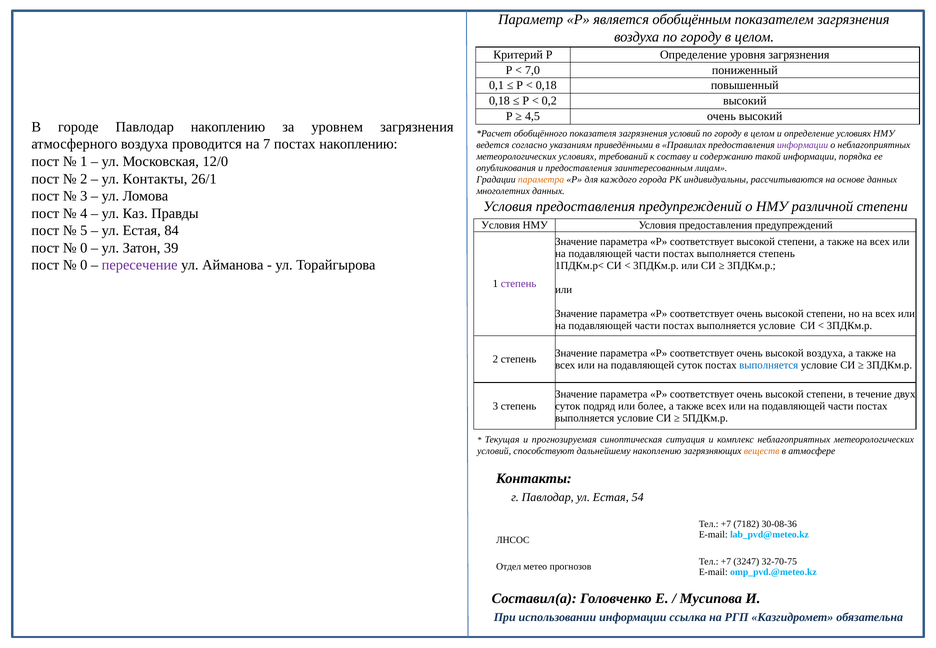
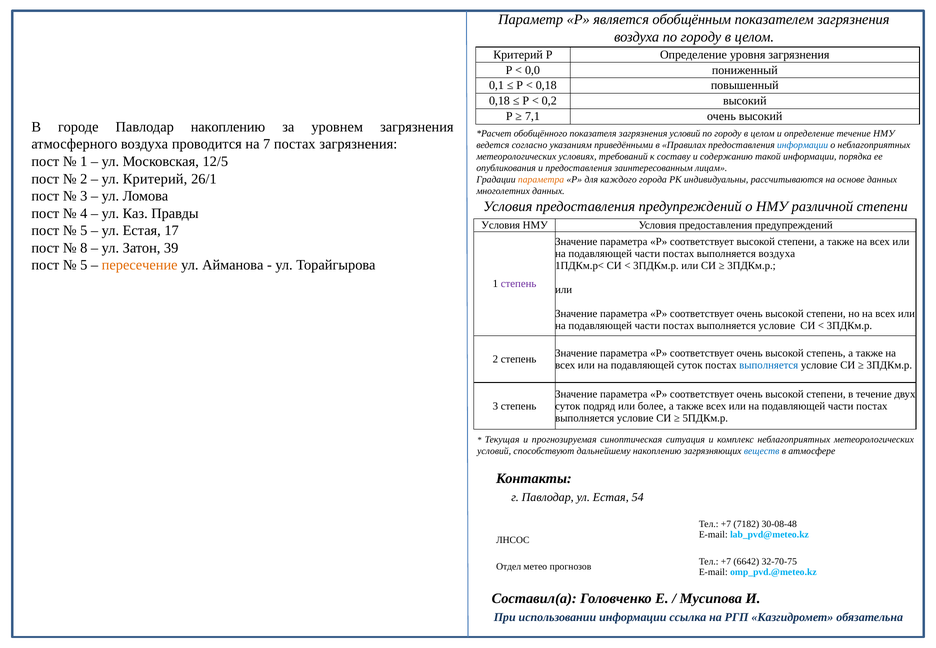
7,0: 7,0 -> 0,0 (532, 70)
4,5: 4,5 -> 7,1 (532, 116)
определение условиях: условиях -> течение (854, 134)
постах накоплению: накоплению -> загрязнения (358, 144)
информации colour: purple -> blue (803, 145)
12/0: 12/0 -> 12/5 (215, 161)
ул Контакты: Контакты -> Критерий (155, 179)
84: 84 -> 17 (172, 231)
0: 0 -> 8 (84, 248)
выполняется степень: степень -> воздуха (777, 254)
0: 0 -> 5 (84, 265)
пересечение colour: purple -> orange (140, 265)
высокой воздуха: воздуха -> степень (826, 353)
веществ colour: orange -> blue (762, 451)
30-08-36: 30-08-36 -> 30-08-48 (779, 524)
3247: 3247 -> 6642 (746, 561)
